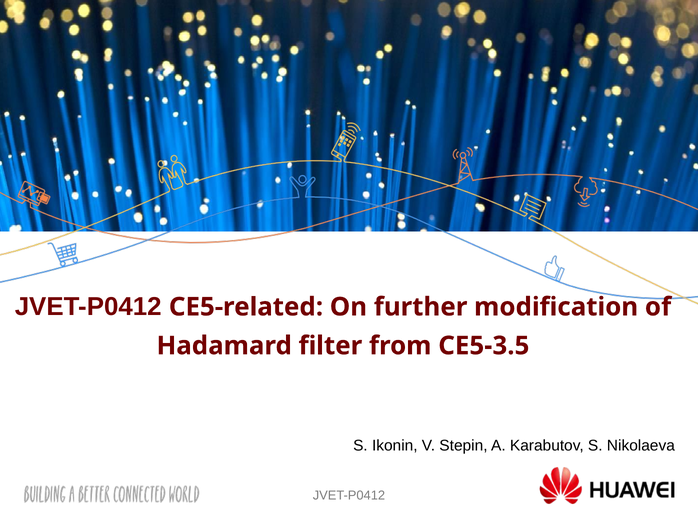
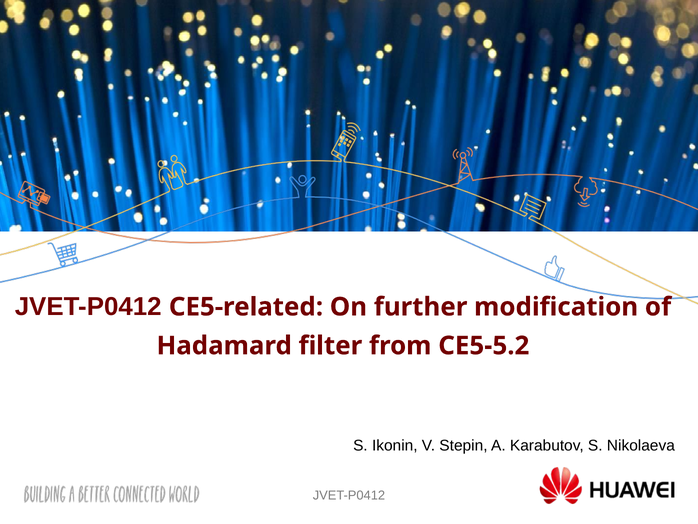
CE5-3.5: CE5-3.5 -> CE5-5.2 (484, 345)
